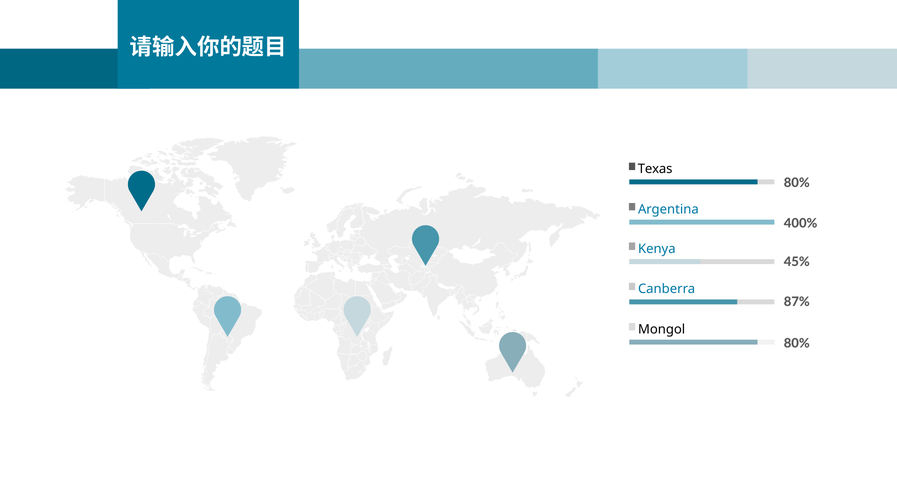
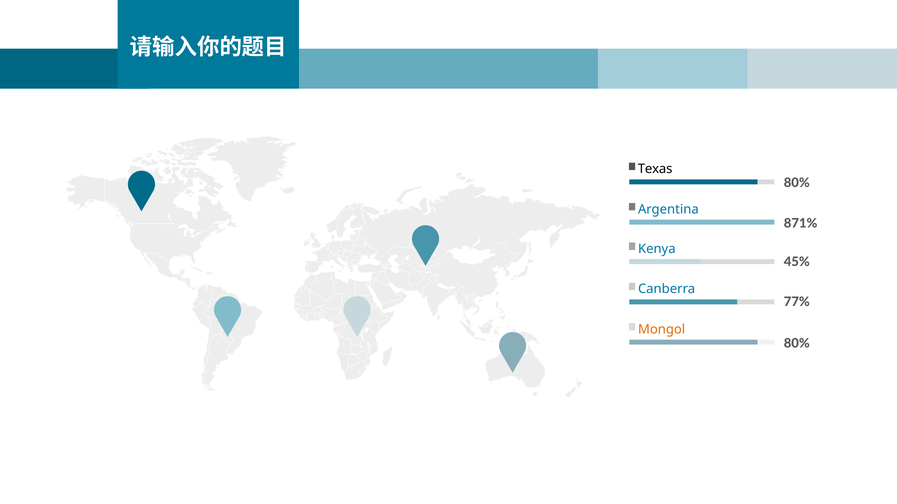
400%: 400% -> 871% (801, 223)
87%: 87% -> 77% (797, 302)
Mongol colour: black -> orange (662, 330)
